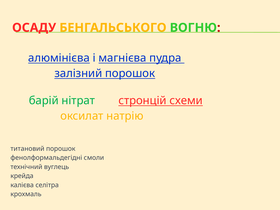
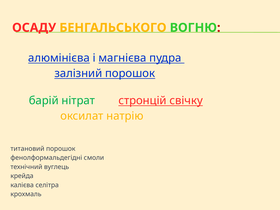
схеми: схеми -> свічку (186, 101)
